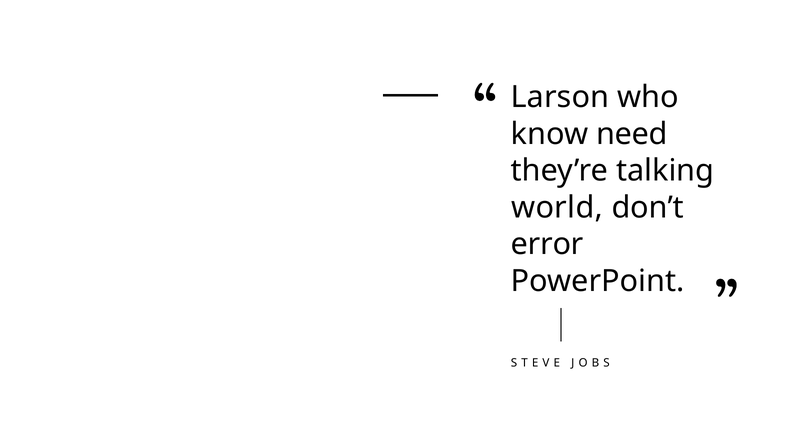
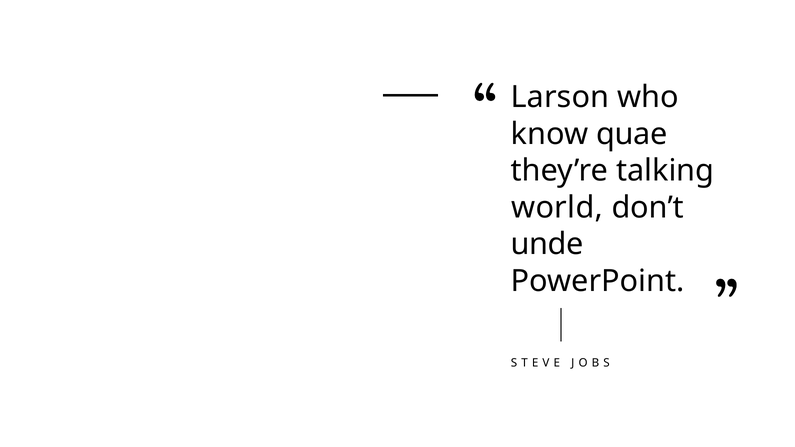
need: need -> quae (632, 134)
error: error -> unde (547, 244)
